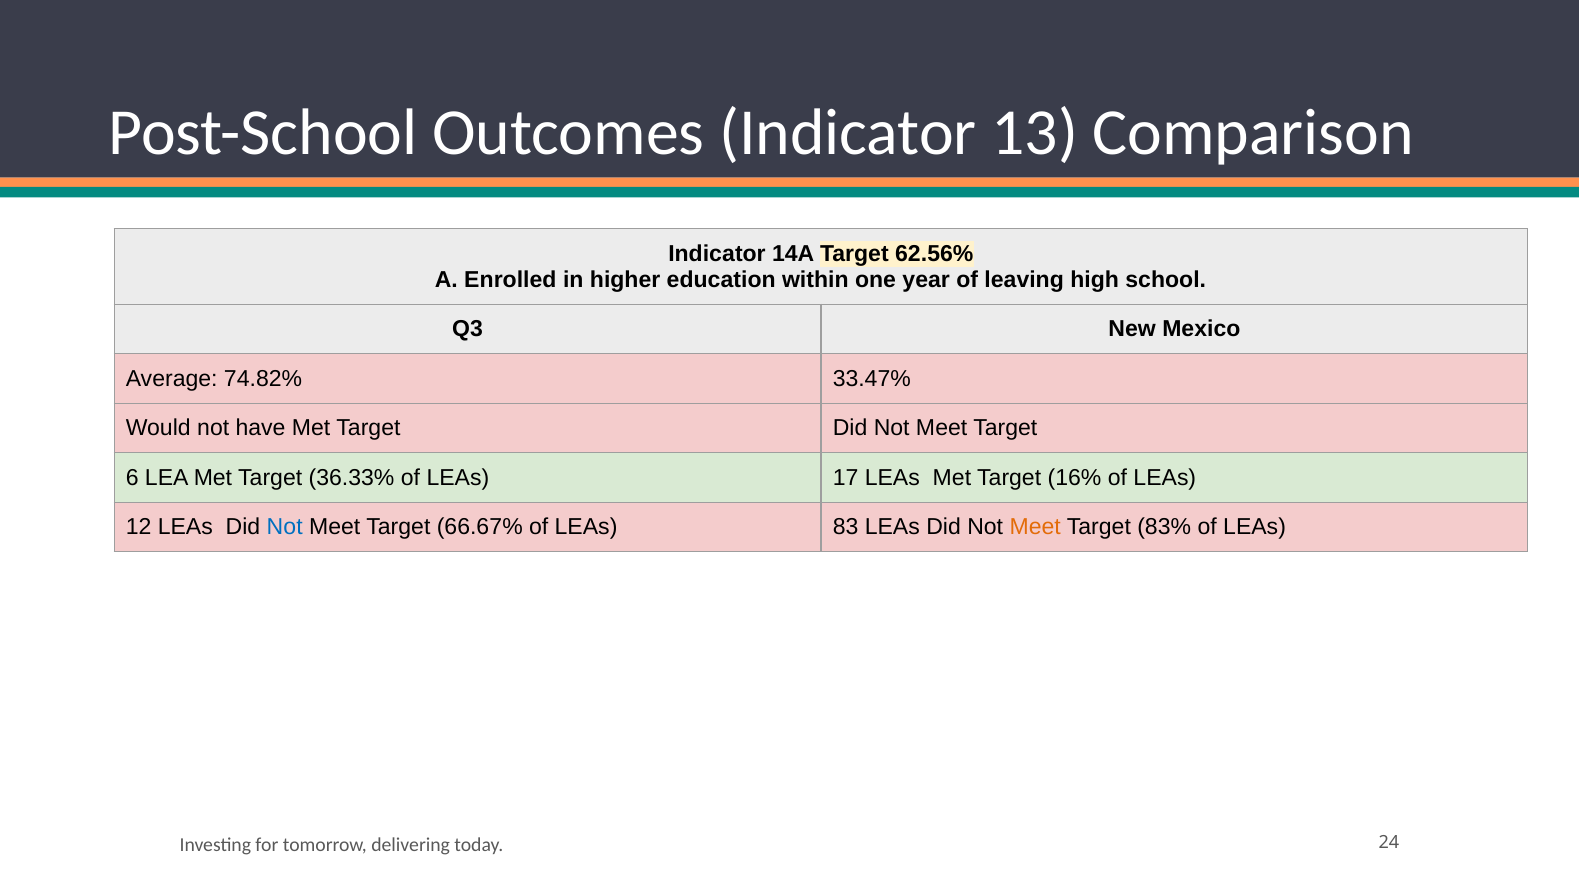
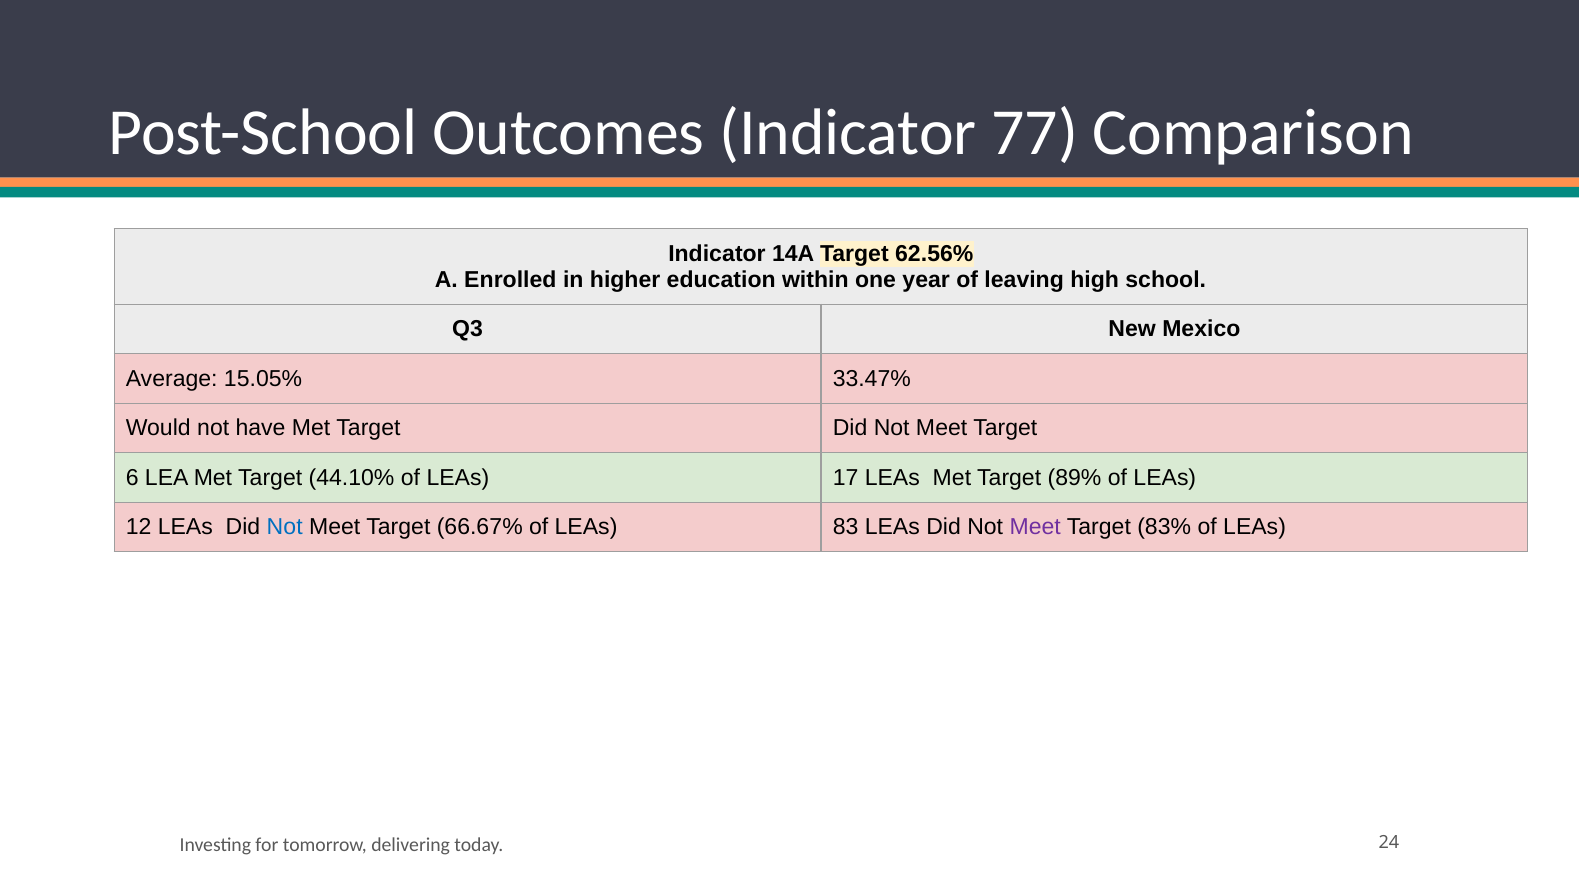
13: 13 -> 77 (1035, 133)
74.82%: 74.82% -> 15.05% (263, 379)
36.33%: 36.33% -> 44.10% (352, 478)
16%: 16% -> 89% (1075, 478)
Meet colour: orange -> purple (1035, 527)
